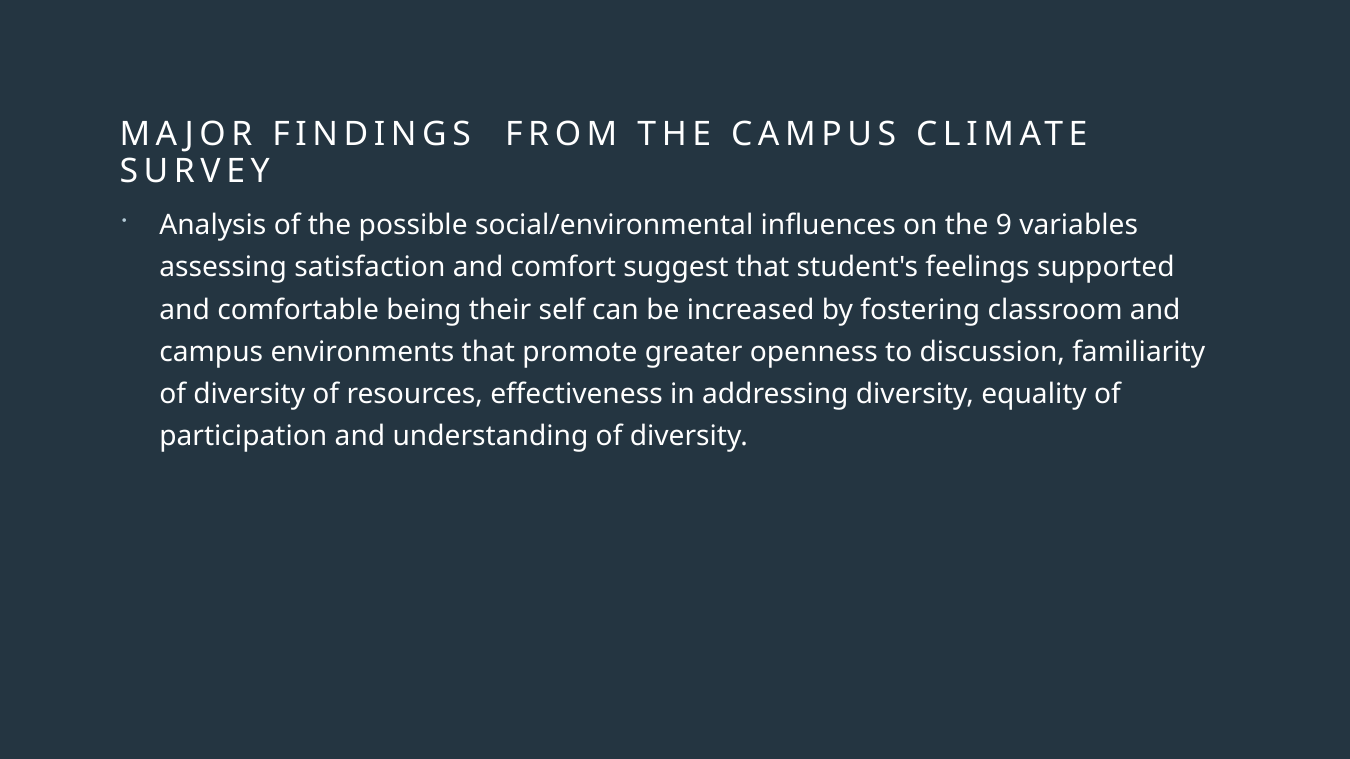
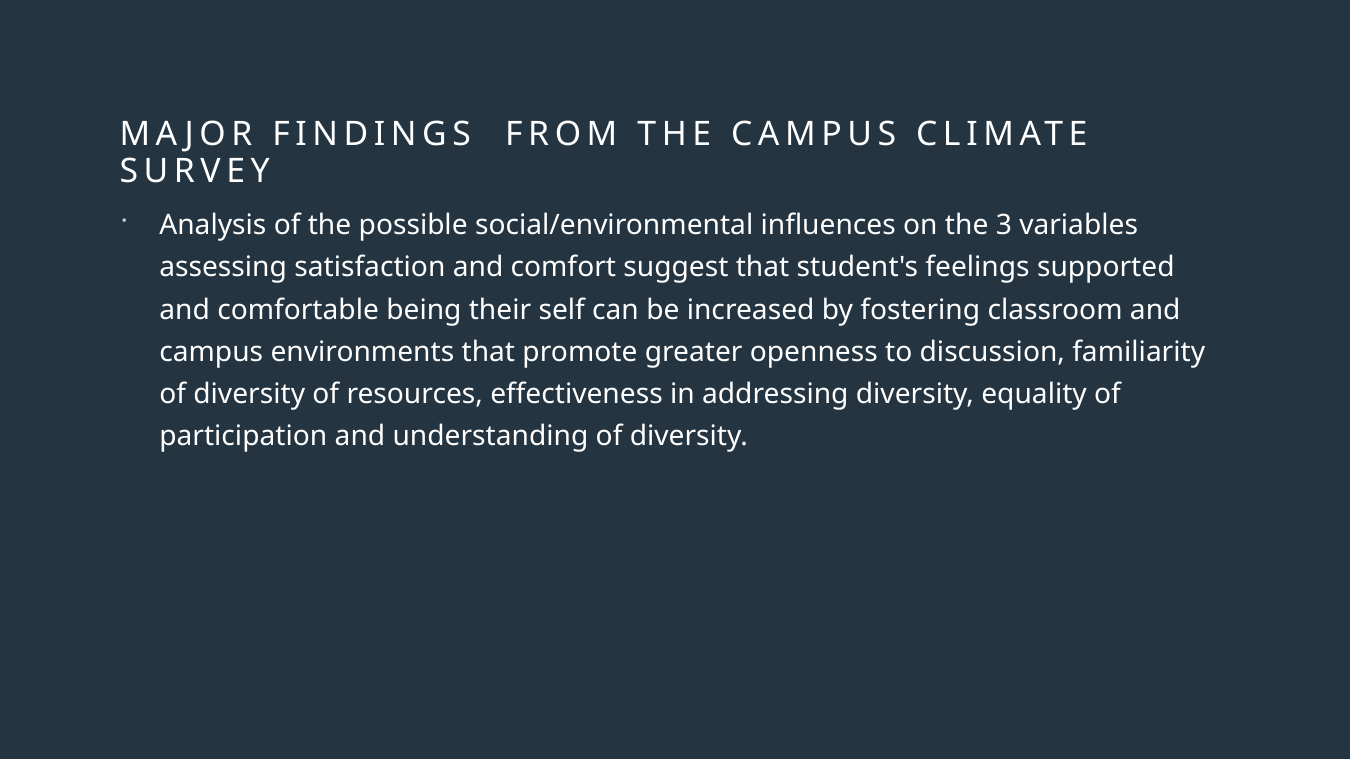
9: 9 -> 3 (1004, 226)
